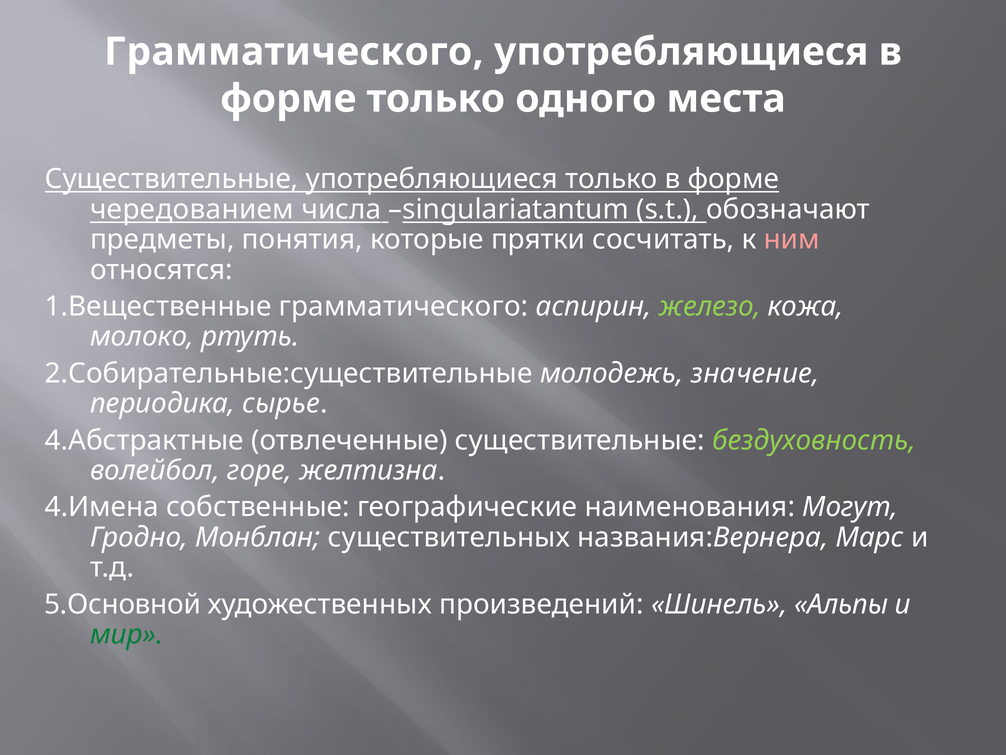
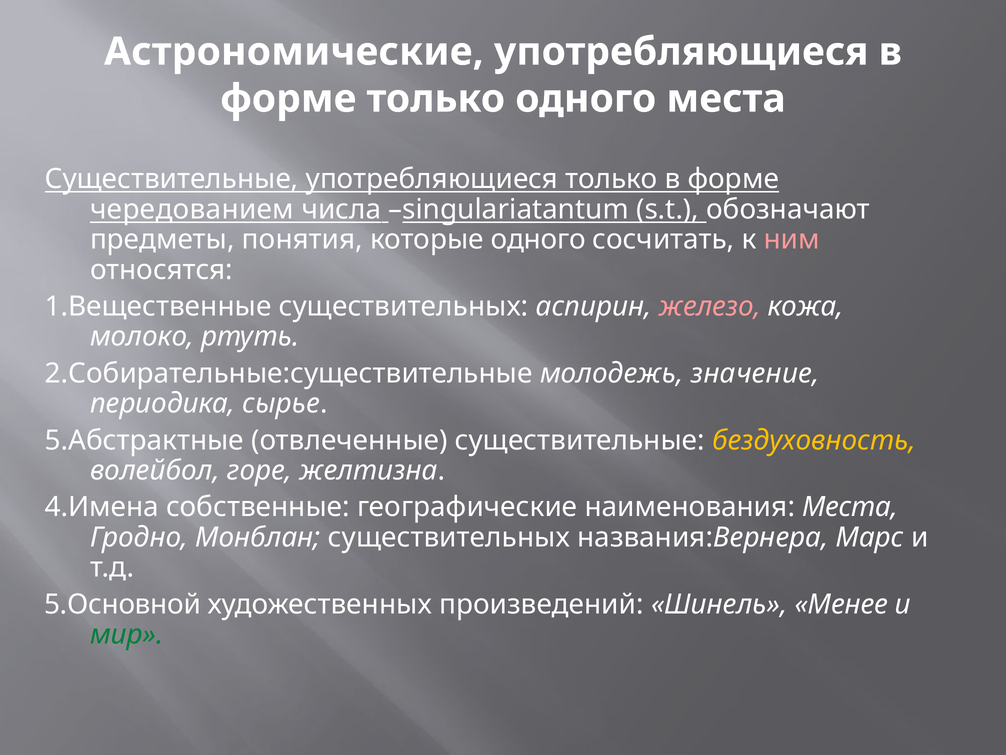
Грамматического: Грамматического -> Астрономические (294, 52)
которые прятки: прятки -> одного (538, 239)
1.Вещественные грамматического: грамматического -> существительных (404, 306)
железо colour: light green -> pink (710, 306)
4.Абстрактные: 4.Абстрактные -> 5.Абстрактные (144, 440)
бездуховность colour: light green -> yellow (814, 440)
наименования Могут: Могут -> Места (850, 507)
Альпы: Альпы -> Менее (841, 604)
